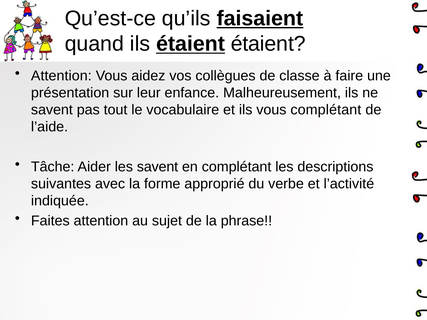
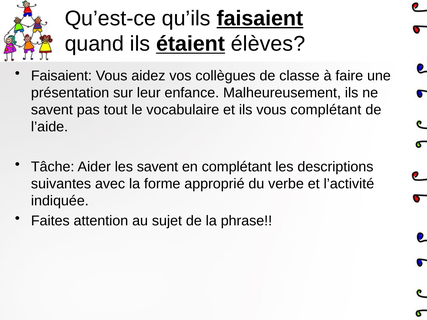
étaient étaient: étaient -> élèves (268, 44)
Attention: Attention -> Faisaient (61, 76)
